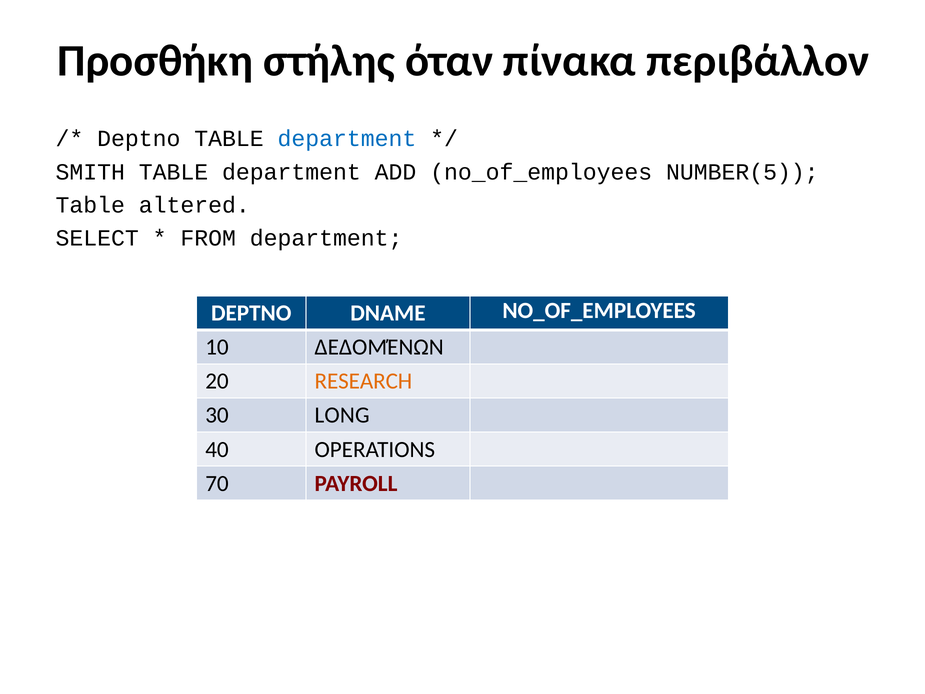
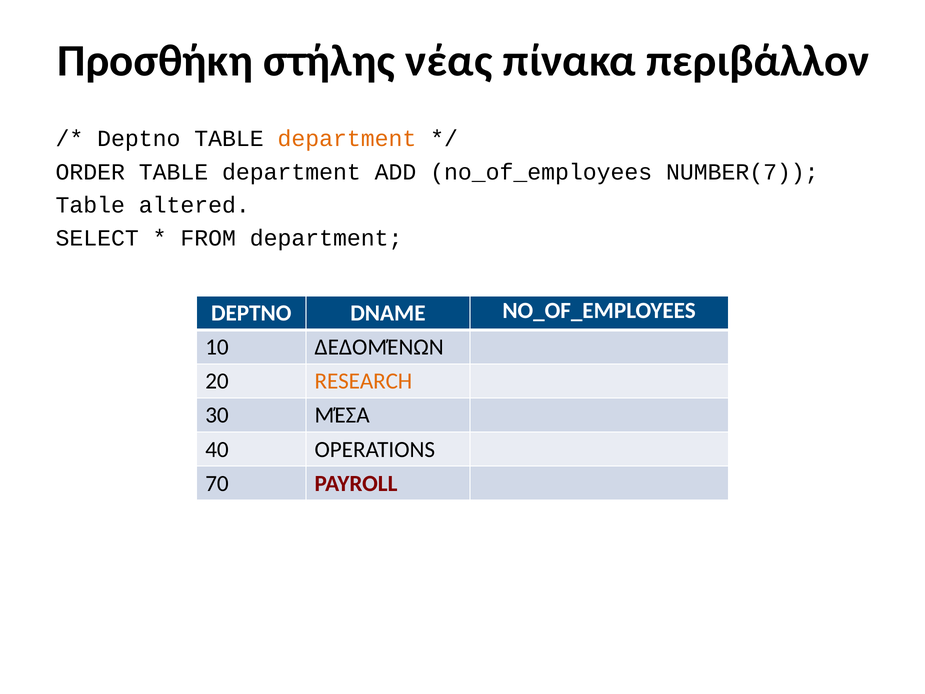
όταν: όταν -> νέας (449, 61)
department colour: blue -> orange (347, 139)
SMITH: SMITH -> ORDER (90, 172)
NUMBER(5: NUMBER(5 -> NUMBER(7 (742, 172)
LONG: LONG -> ΜΈΣΑ (342, 415)
